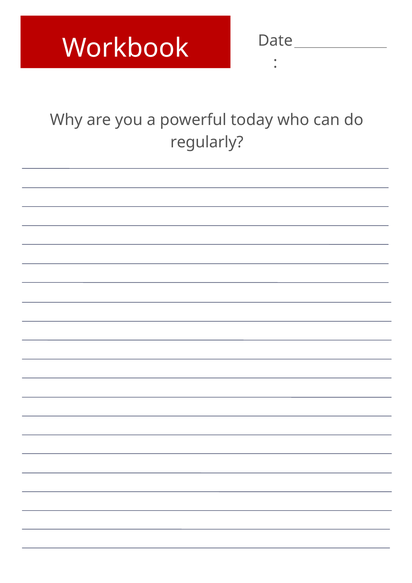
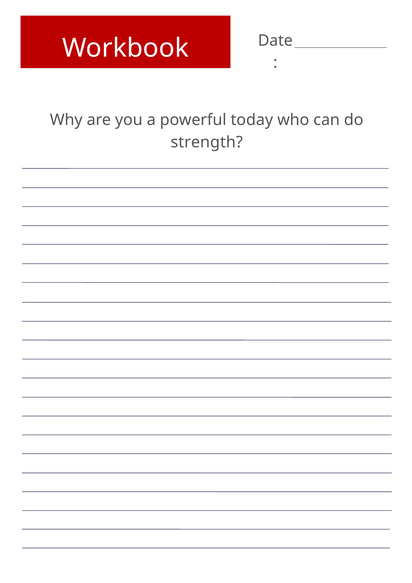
regularly: regularly -> strength (207, 142)
